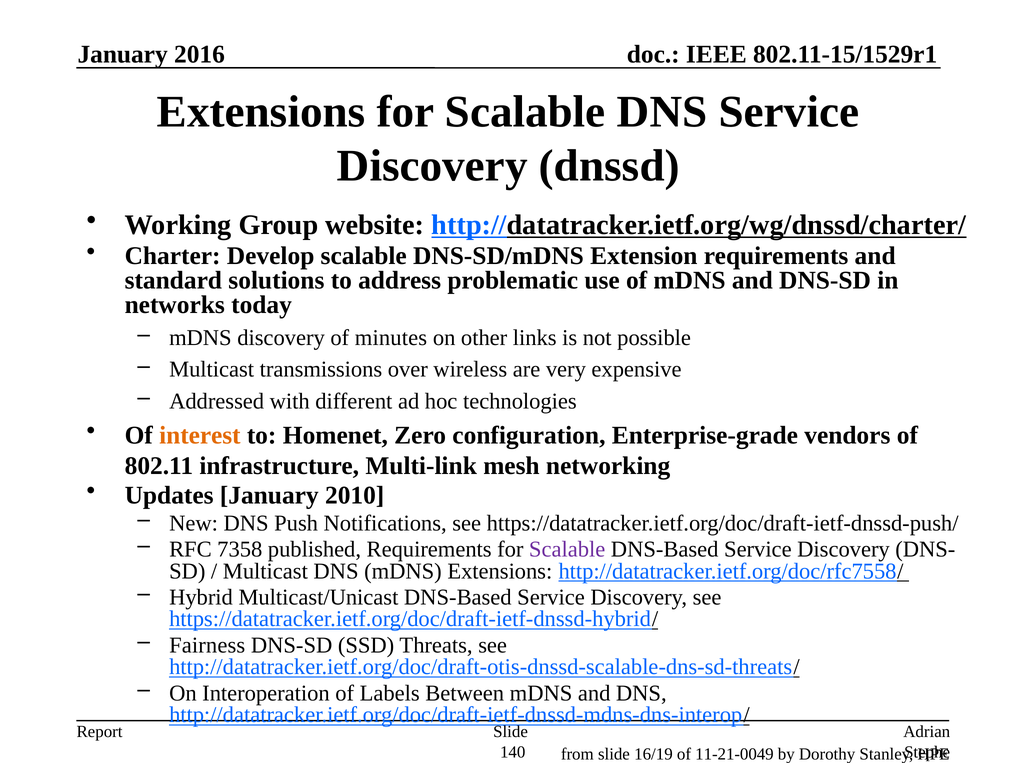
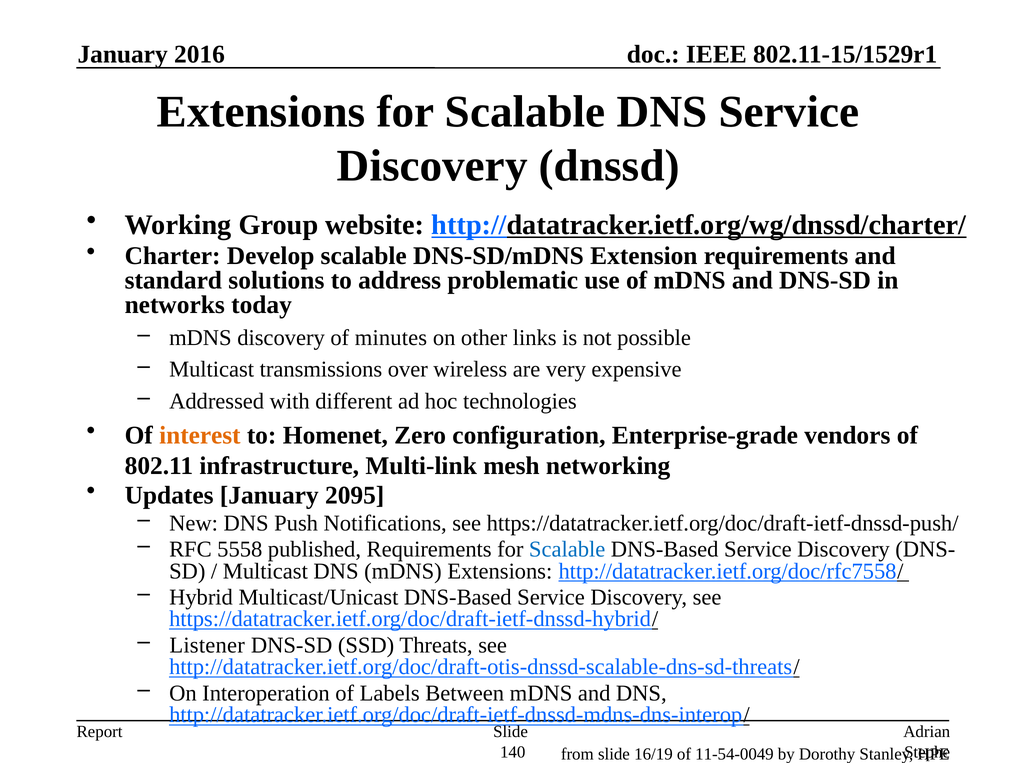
2010: 2010 -> 2095 (355, 495)
7358: 7358 -> 5558 (240, 549)
Scalable colour: purple -> blue (567, 549)
Fairness: Fairness -> Listener (207, 645)
11-21-0049: 11-21-0049 -> 11-54-0049 (734, 754)
